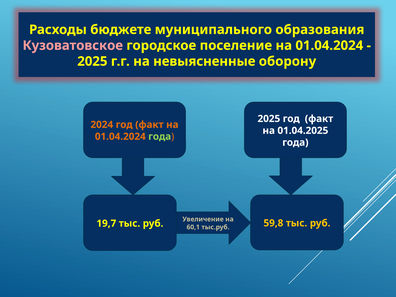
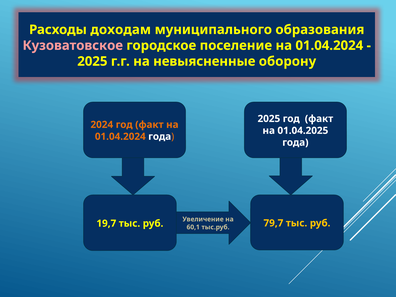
бюджете: бюджете -> доходам (121, 30)
года colour: light green -> white (160, 137)
59,8: 59,8 -> 79,7 (273, 223)
